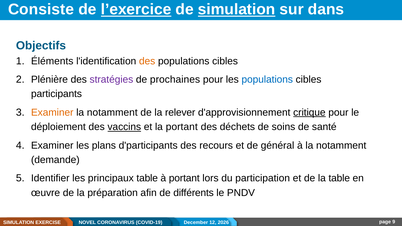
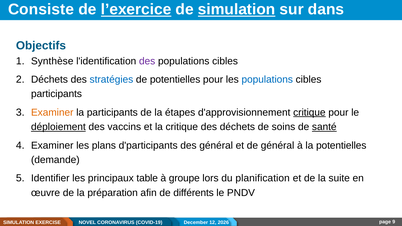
Éléments: Éléments -> Synthèse (52, 61)
des colour: orange -> purple (147, 61)
Plénière: Plénière -> Déchets (49, 80)
stratégies colour: purple -> blue (111, 80)
de prochaines: prochaines -> potentielles (175, 80)
notamment: notamment -> participants (112, 113)
relever: relever -> étapes (180, 113)
déploiement underline: none -> present (58, 127)
vaccins underline: present -> none (124, 127)
la portant: portant -> critique (182, 127)
santé underline: none -> present (324, 127)
des recours: recours -> général (216, 145)
à la notamment: notamment -> potentielles (341, 145)
à portant: portant -> groupe (184, 178)
participation: participation -> planification (263, 178)
la table: table -> suite (339, 178)
